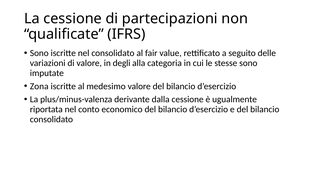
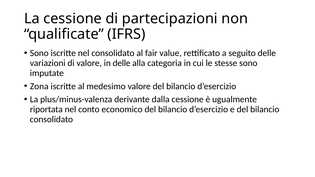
in degli: degli -> delle (122, 63)
